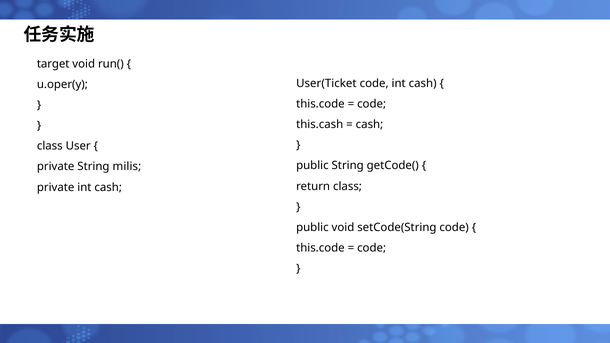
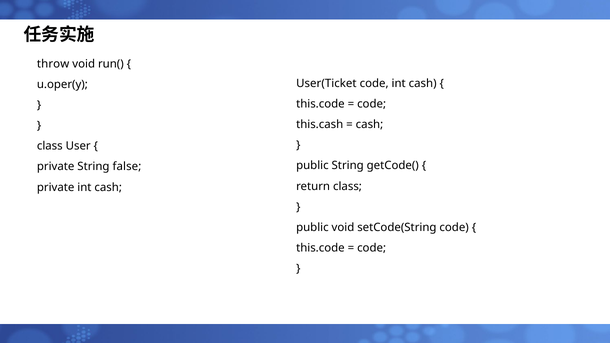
target: target -> throw (53, 64)
milis: milis -> false (127, 167)
